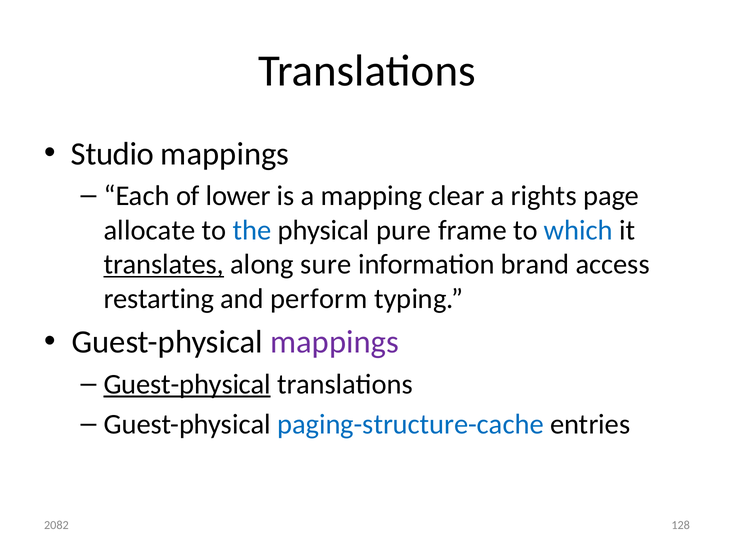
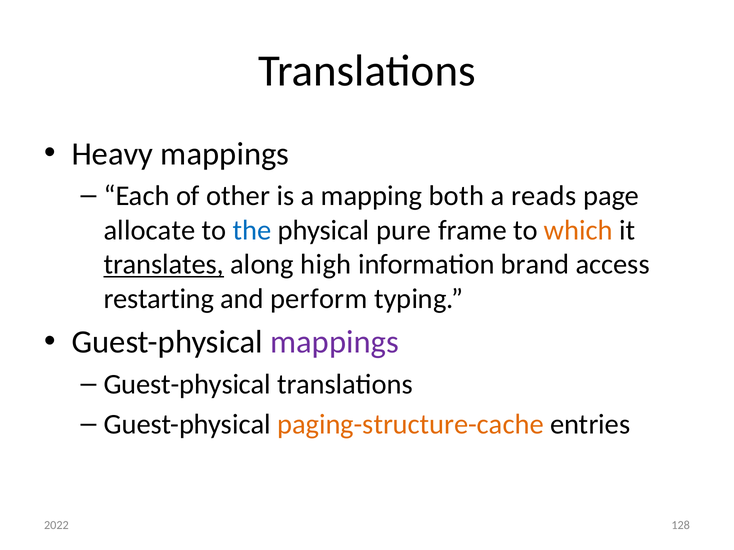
Studio: Studio -> Heavy (112, 154)
lower: lower -> other (238, 196)
clear: clear -> both (456, 196)
rights: rights -> reads (544, 196)
which colour: blue -> orange (578, 230)
sure: sure -> high (326, 265)
Guest-physical underline: present -> none (187, 385)
paging-structure-cache colour: blue -> orange (410, 425)
2082: 2082 -> 2022 (56, 526)
